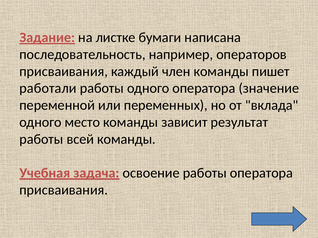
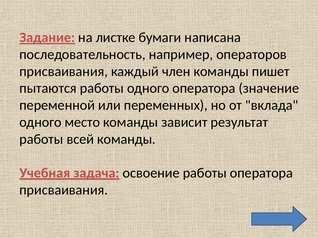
работали: работали -> пытаются (48, 89)
